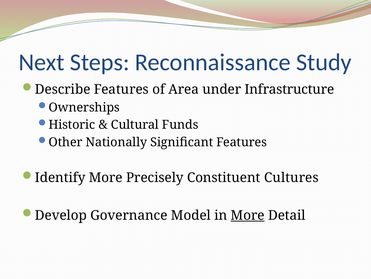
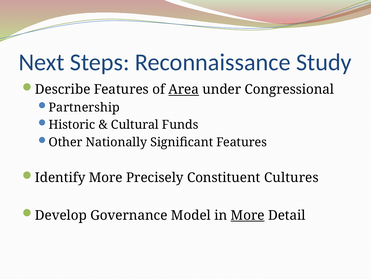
Area underline: none -> present (184, 89)
Infrastructure: Infrastructure -> Congressional (289, 89)
Ownerships: Ownerships -> Partnership (84, 107)
